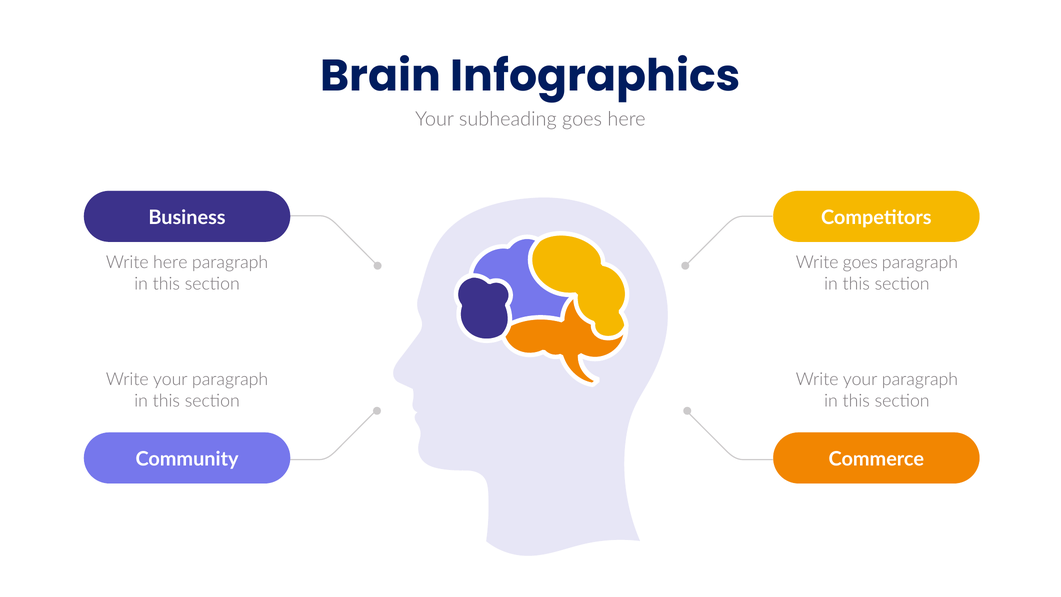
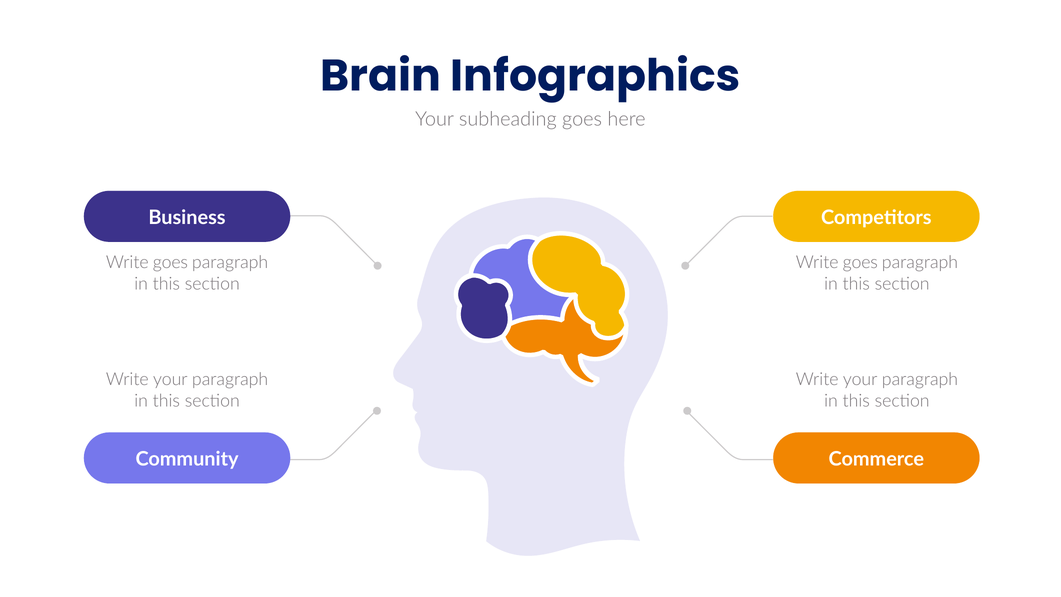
here: here -> goes (170, 263)
